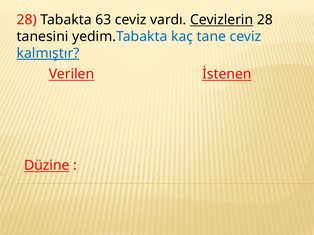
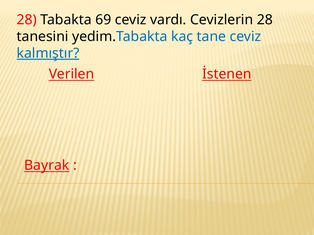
63: 63 -> 69 (103, 20)
Cevizlerin underline: present -> none (222, 20)
Düzine: Düzine -> Bayrak (47, 166)
